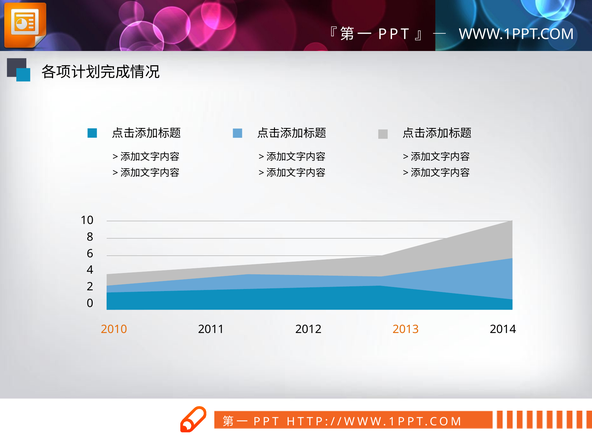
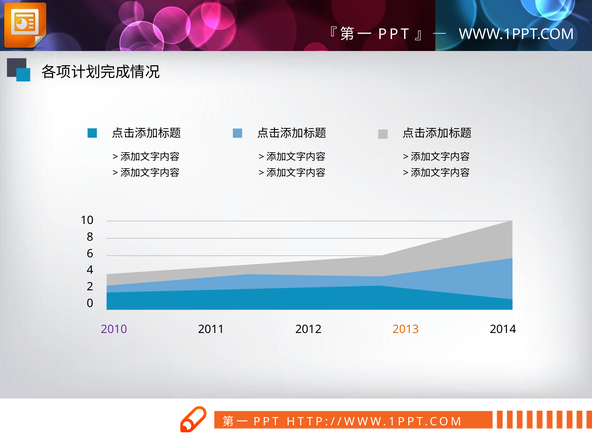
2010 colour: orange -> purple (114, 329)
